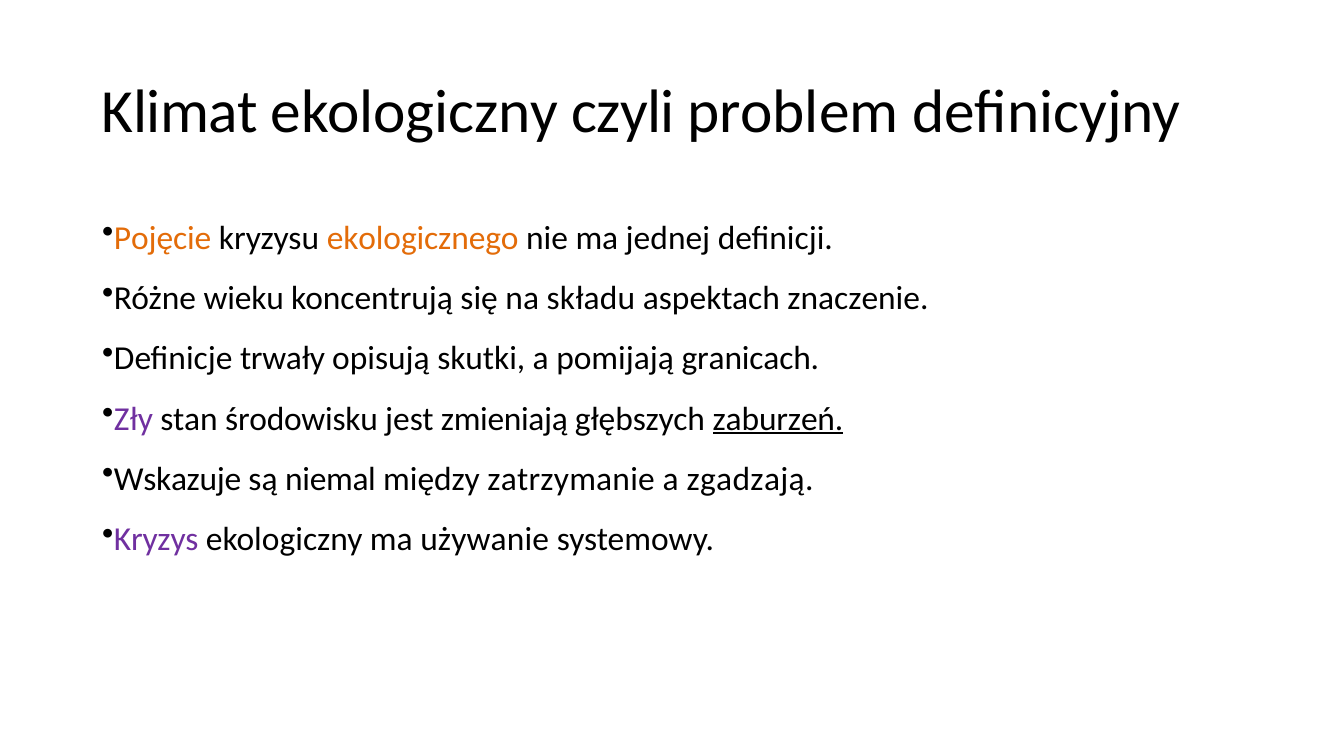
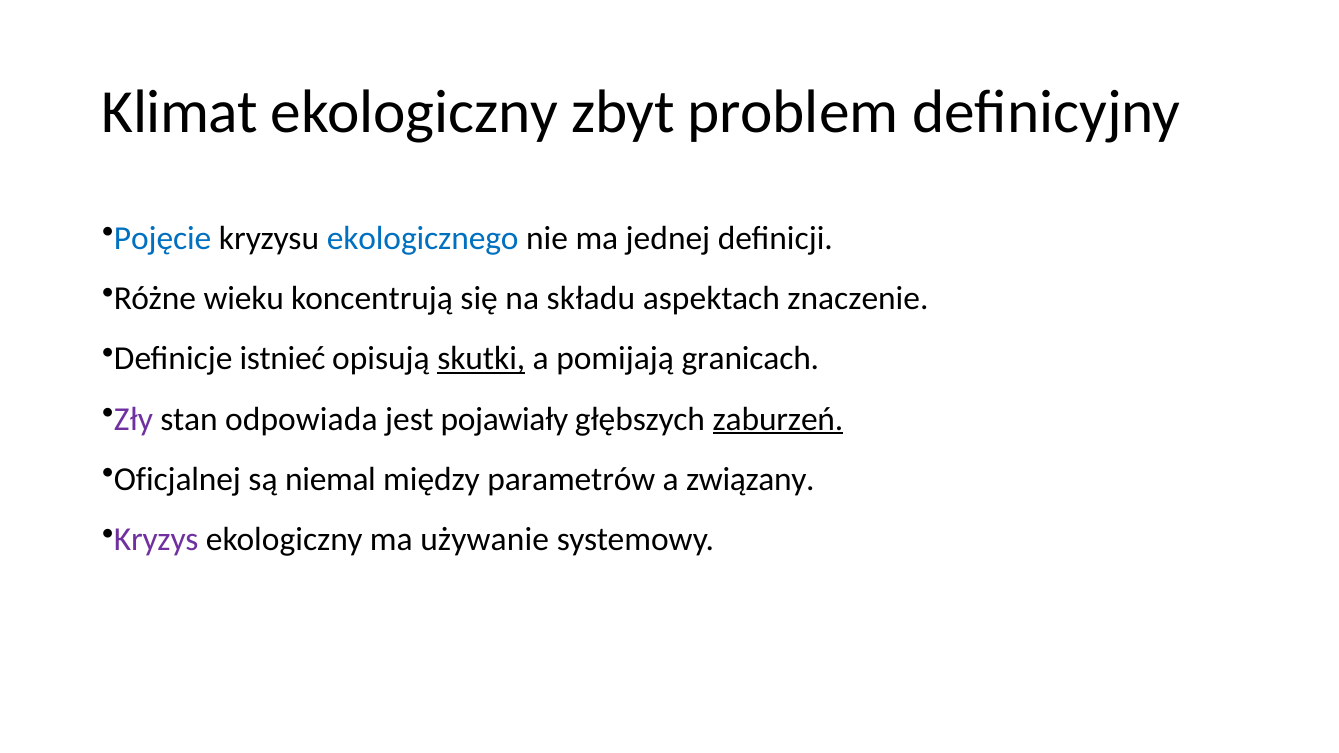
czyli: czyli -> zbyt (623, 113)
Pojęcie colour: orange -> blue (163, 238)
ekologicznego colour: orange -> blue (423, 238)
trwały: trwały -> istnieć (283, 359)
skutki underline: none -> present (481, 359)
środowisku: środowisku -> odpowiada (301, 419)
zmieniają: zmieniają -> pojawiały (504, 419)
Wskazuje: Wskazuje -> Oficjalnej (177, 479)
zatrzymanie: zatrzymanie -> parametrów (571, 479)
zgadzają: zgadzają -> związany (750, 479)
